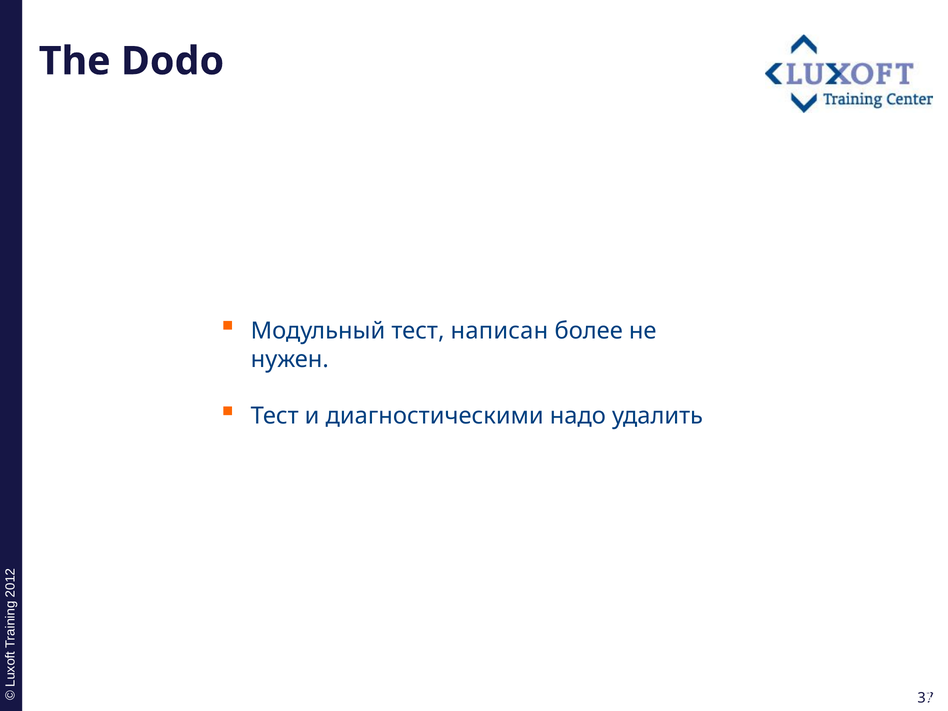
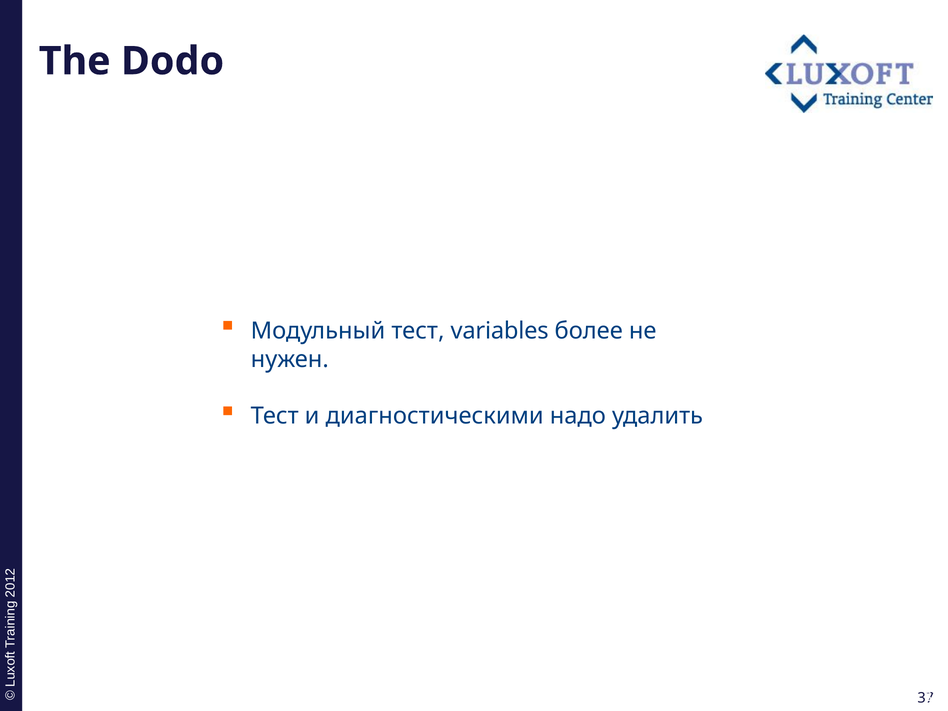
написан: написан -> variables (500, 331)
